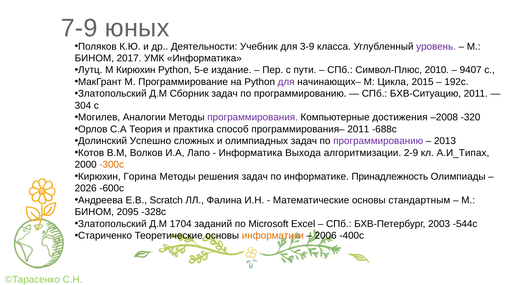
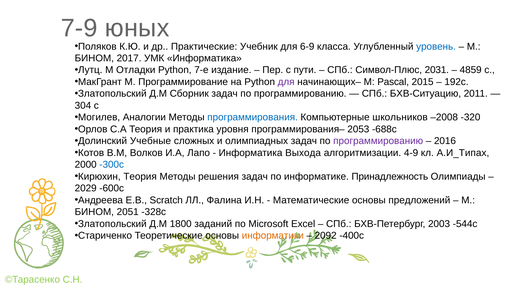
Деятельности: Деятельности -> Практические (204, 46)
3-9: 3-9 -> 6-9 (307, 46)
уровень colour: purple -> blue (436, 46)
М Кирюхин: Кирюхин -> Отладки (136, 70)
5-е: 5-е -> 7-е (201, 70)
2010: 2010 -> 2031 (437, 70)
9407: 9407 -> 4859 (471, 70)
Цикла: Цикла -> Pascal (393, 82)
программирования colour: purple -> blue (253, 117)
достижения: достижения -> школьников (400, 117)
способ: способ -> уровня (233, 129)
программирования– 2011: 2011 -> 2053 (358, 129)
Успешно: Успешно -> Учебные (150, 141)
2013: 2013 -> 2016 (445, 141)
2-9: 2-9 -> 4-9 (411, 153)
-300с colour: orange -> blue (112, 164)
Кирюхин Горина: Горина -> Теория (140, 176)
2026: 2026 -> 2029 (86, 188)
стандартным: стандартным -> предложений (419, 200)
2095: 2095 -> 2051 (128, 212)
1704: 1704 -> 1800 (181, 224)
2006: 2006 -> 2092 (326, 235)
